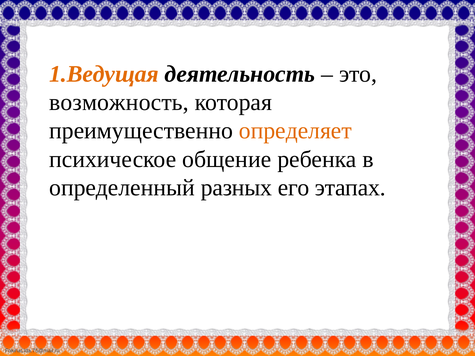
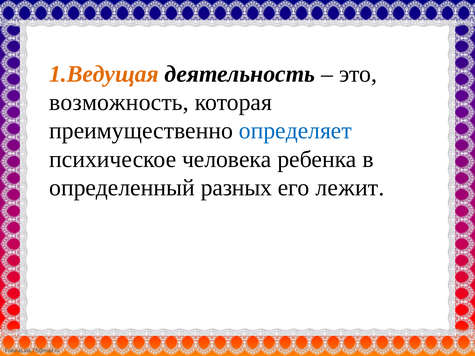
определяет colour: orange -> blue (295, 131)
общение: общение -> человека (227, 159)
этапах: этапах -> лежит (350, 188)
